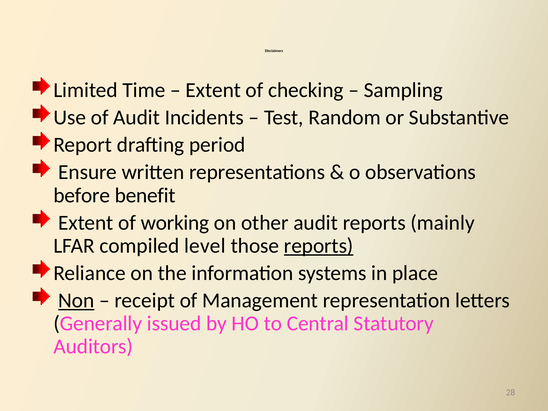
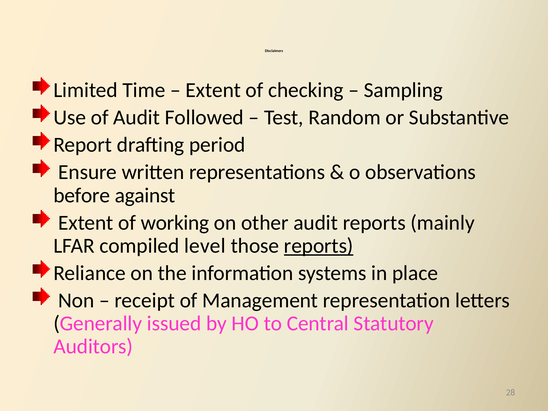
Incidents: Incidents -> Followed (204, 117)
benefit: benefit -> against (145, 195)
Non underline: present -> none (76, 301)
